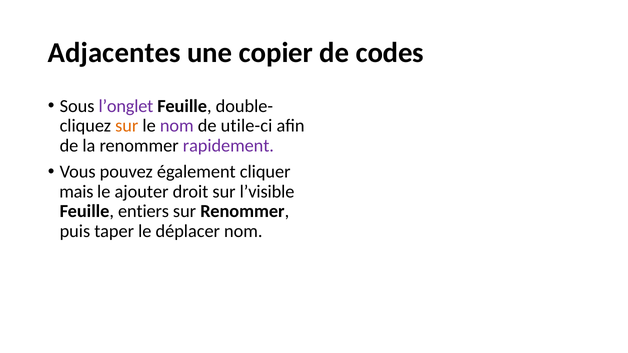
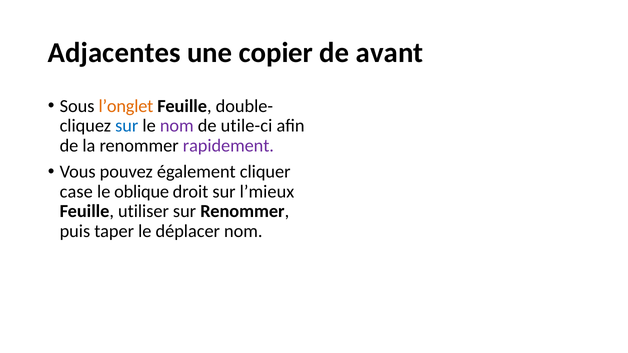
codes: codes -> avant (390, 53)
l’onglet colour: purple -> orange (126, 106)
sur colour: orange -> blue (127, 126)
mais: mais -> case (76, 192)
ajouter: ajouter -> oblique (142, 192)
l’visible: l’visible -> l’mieux (267, 192)
entiers: entiers -> utiliser (143, 211)
